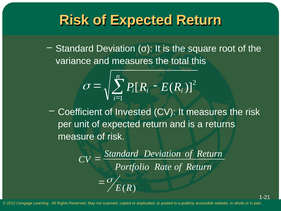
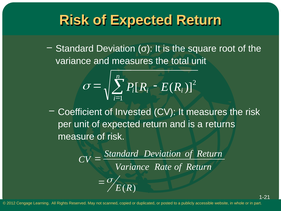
total this: this -> unit (199, 61)
Portfolio: Portfolio -> Variance (132, 167)
